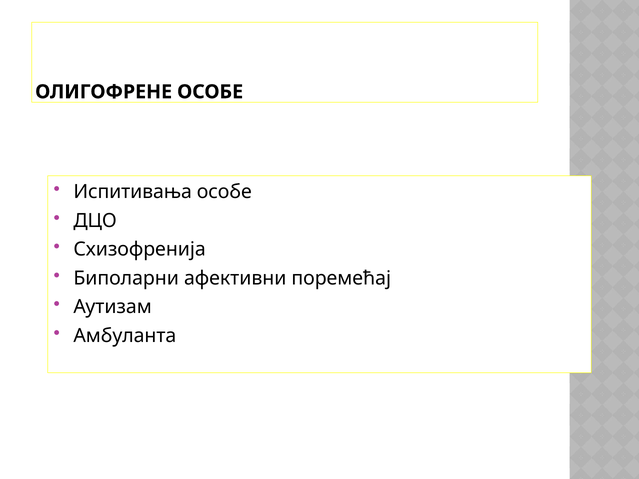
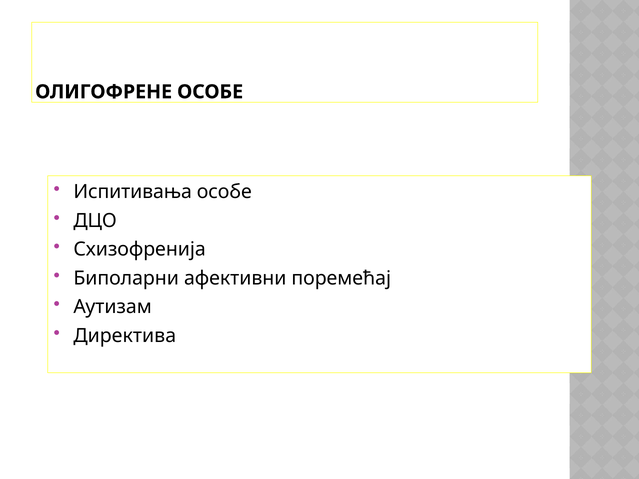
Амбуланта: Амбуланта -> Директива (125, 336)
